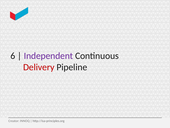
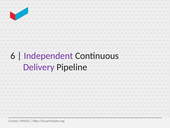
Delivery colour: red -> purple (39, 67)
